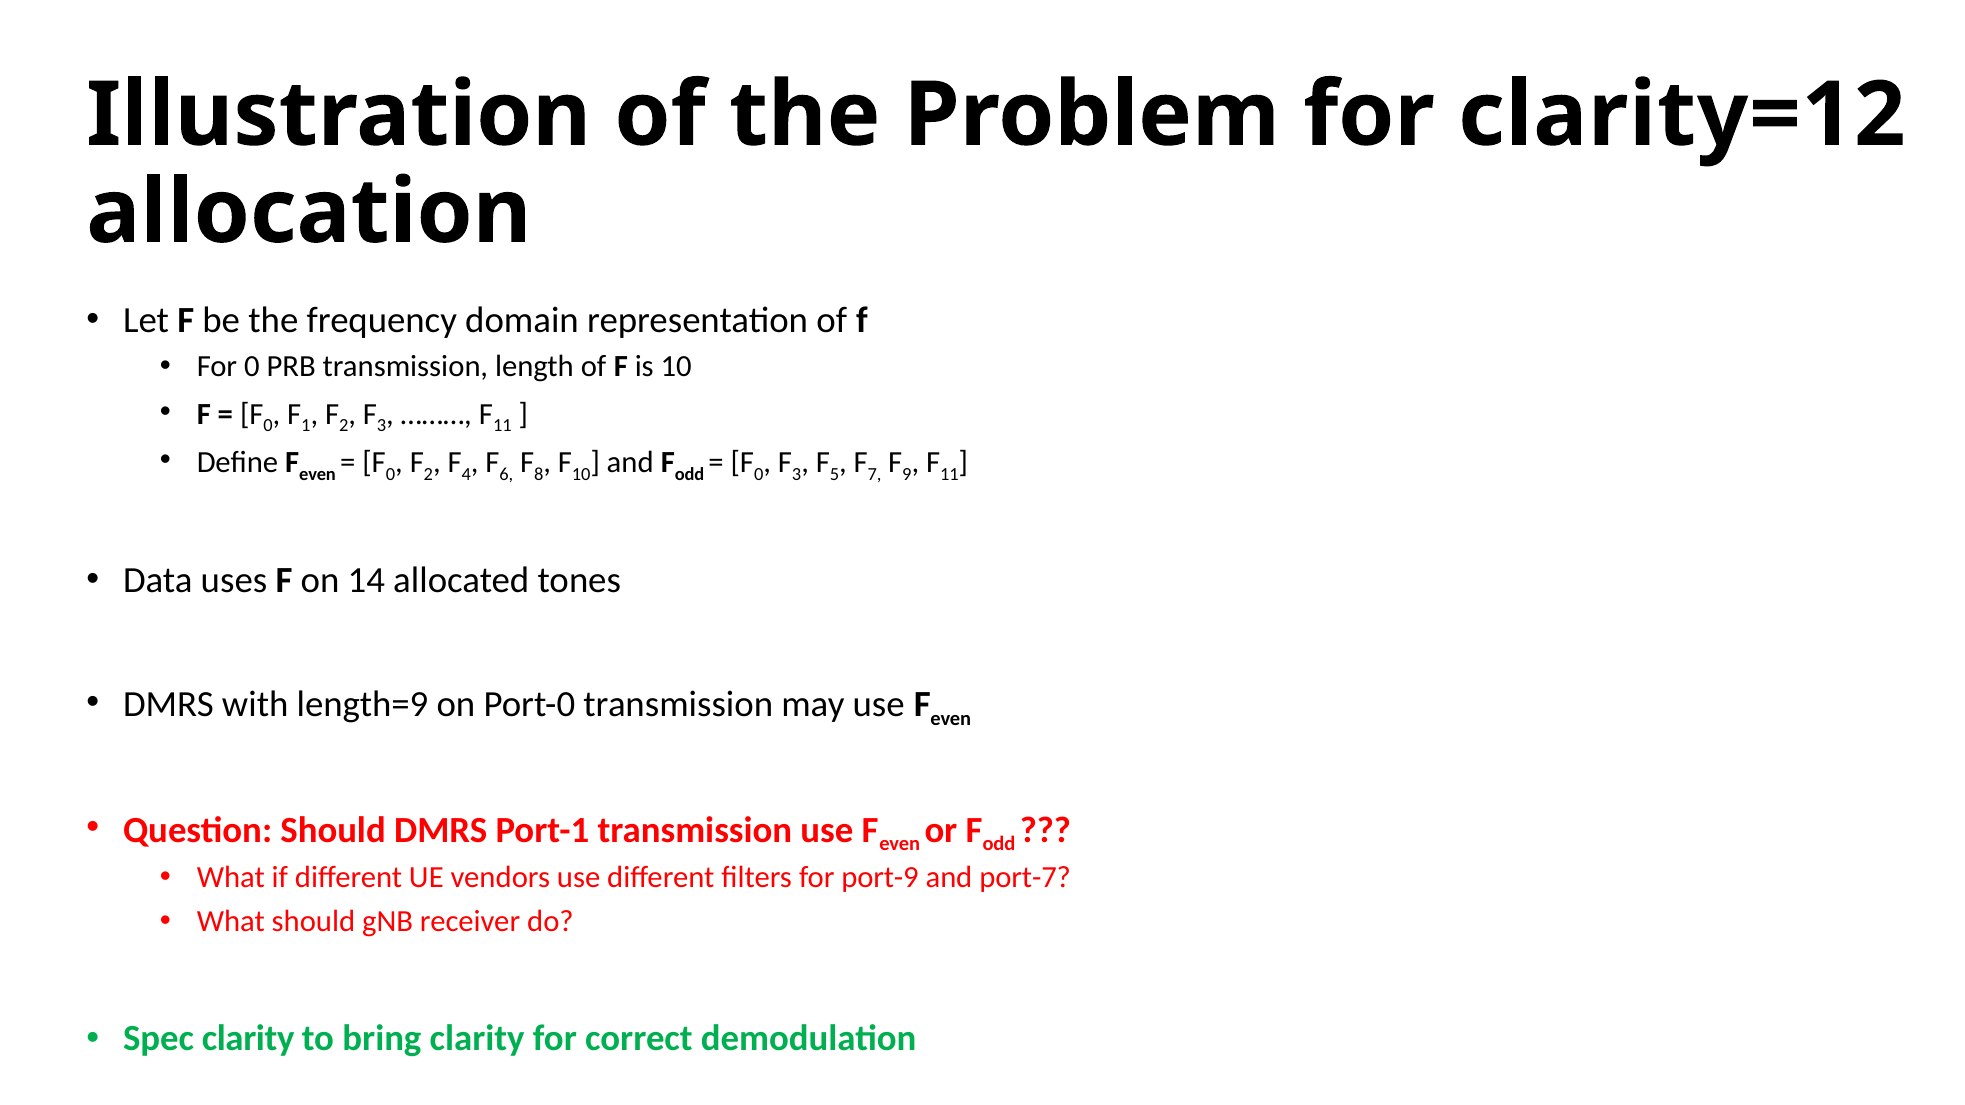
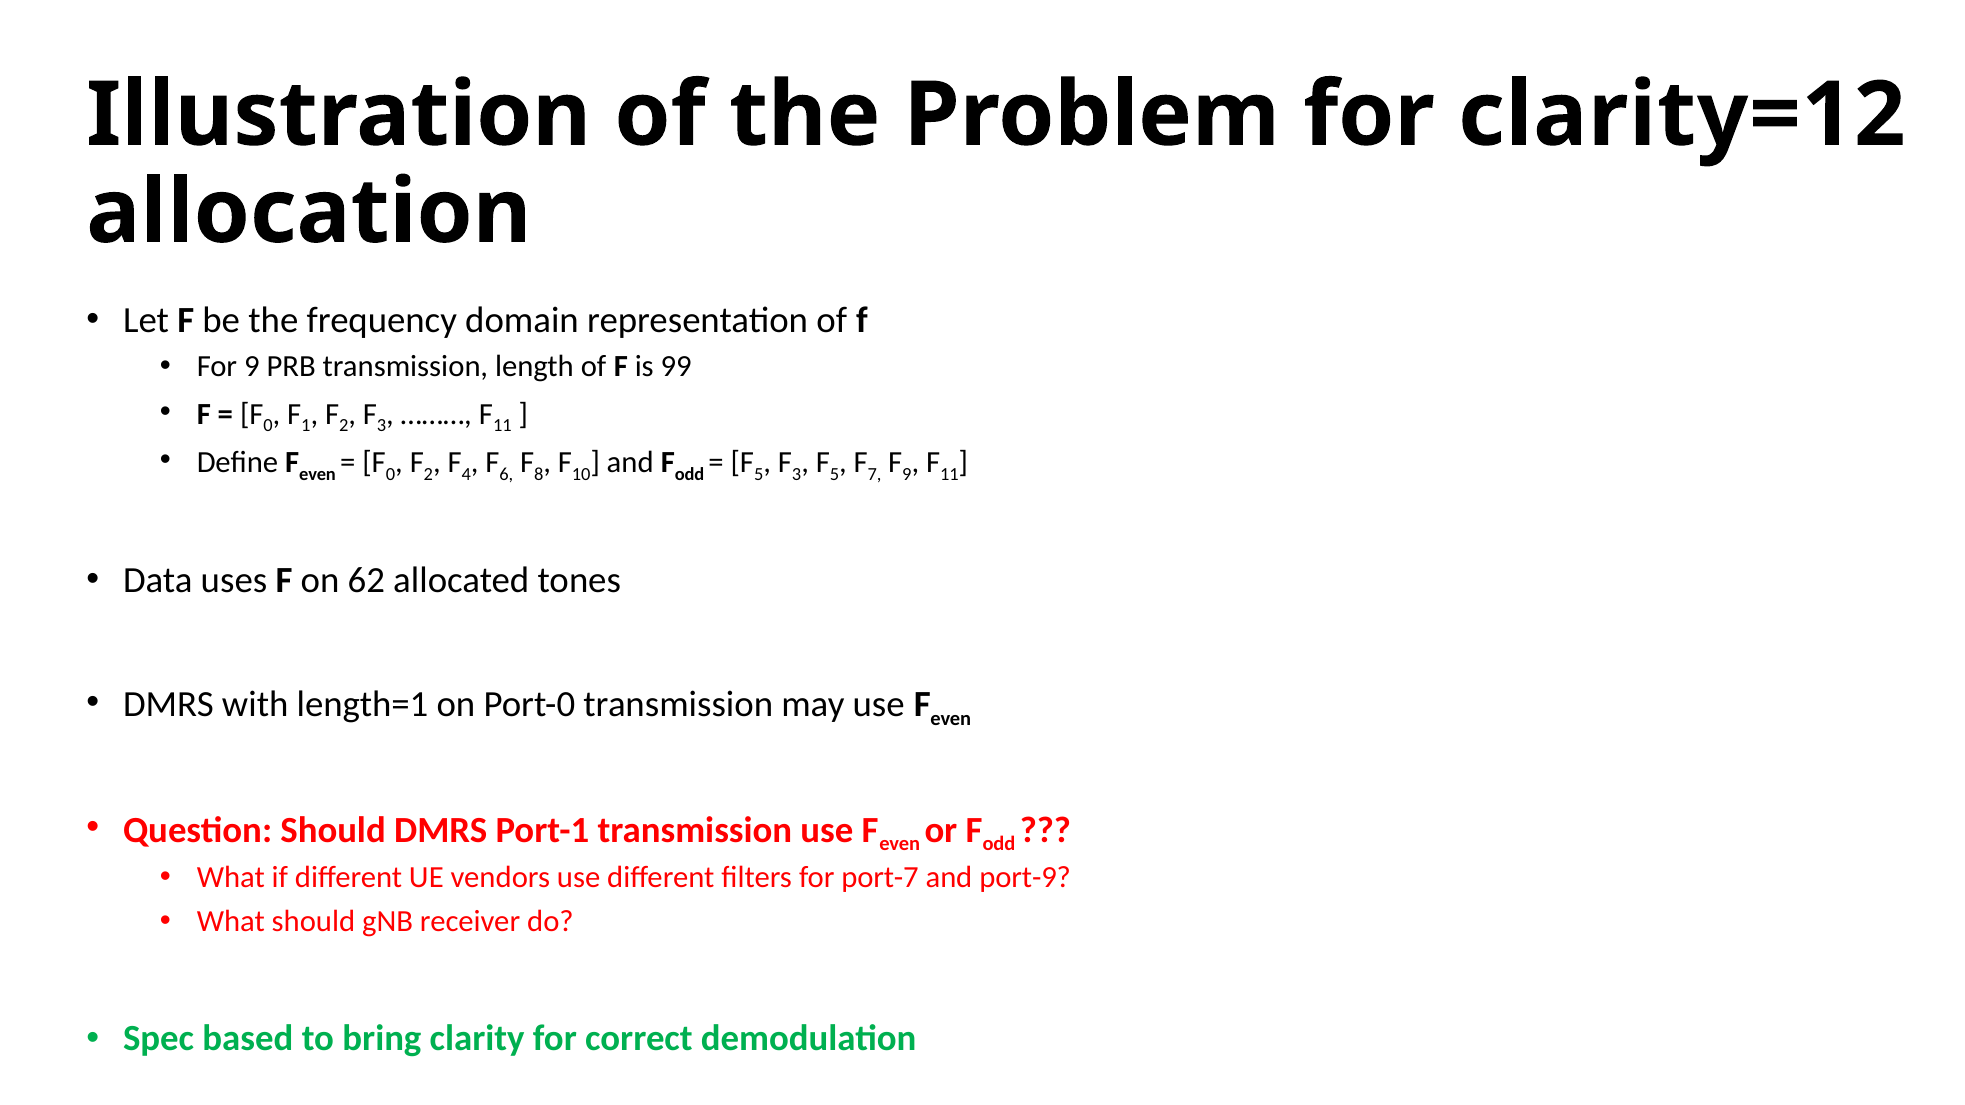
For 0: 0 -> 9 (252, 367)
is 10: 10 -> 99 (676, 367)
0: 0 -> 5 (759, 474)
14: 14 -> 62 (366, 580)
length=9: length=9 -> length=1 (363, 705)
port-9: port-9 -> port-7 (880, 878)
port-7: port-7 -> port-9 (1025, 878)
Spec clarity: clarity -> based (248, 1039)
